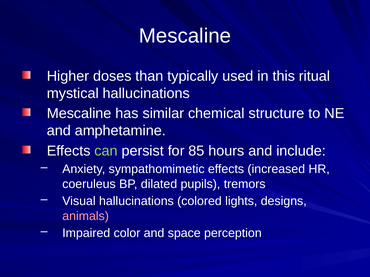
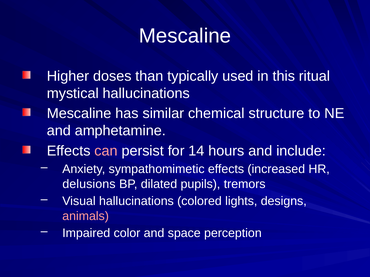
can colour: light green -> pink (106, 151)
85: 85 -> 14 (196, 151)
coeruleus: coeruleus -> delusions (89, 184)
